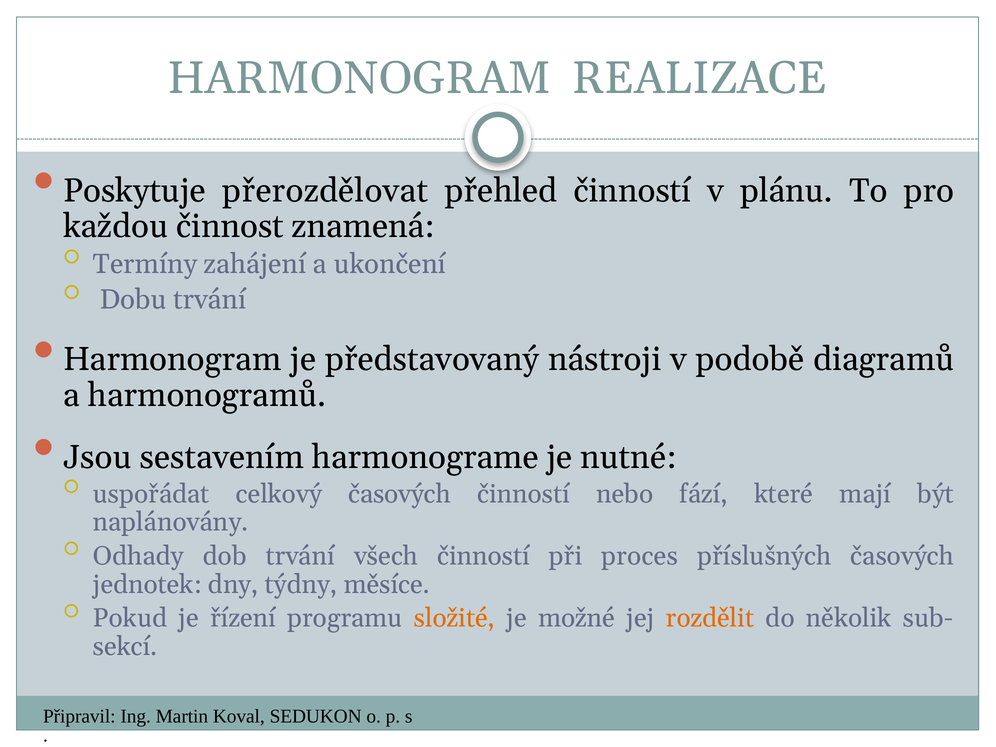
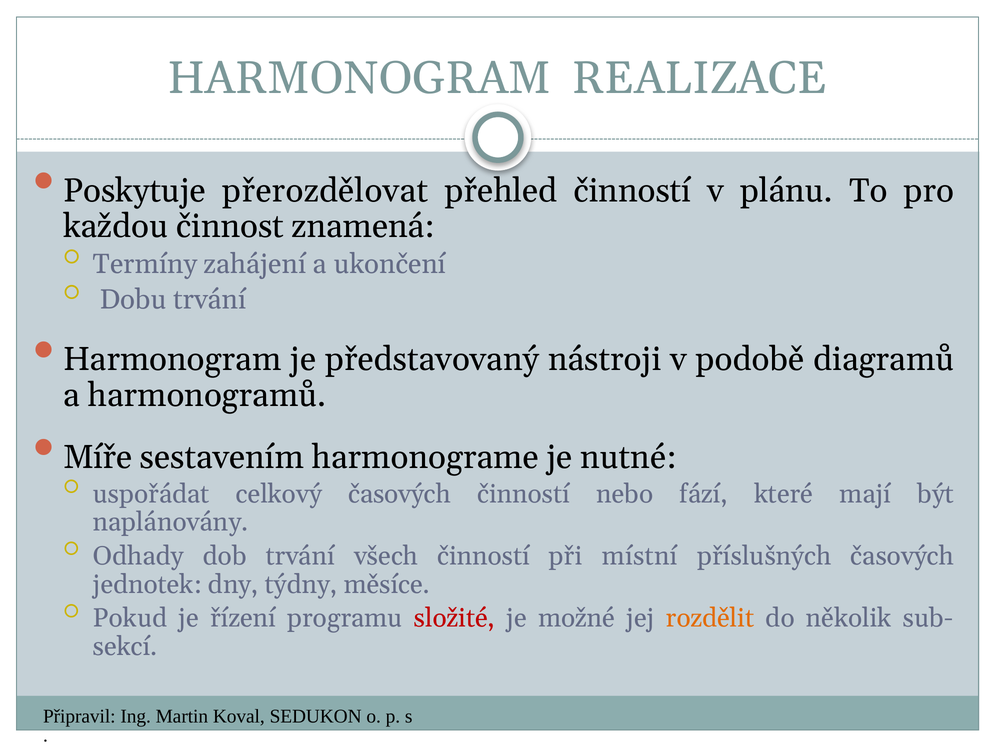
Jsou: Jsou -> Míře (98, 457)
proces: proces -> místní (640, 556)
složité colour: orange -> red (454, 618)
